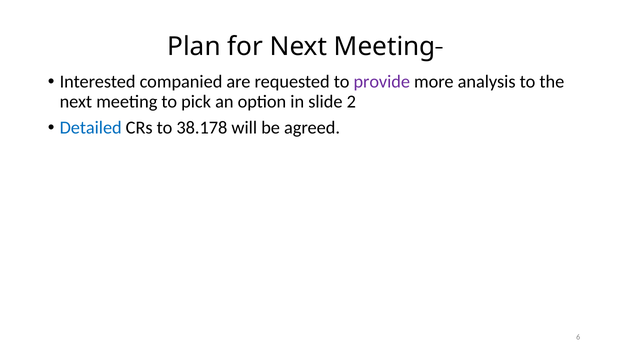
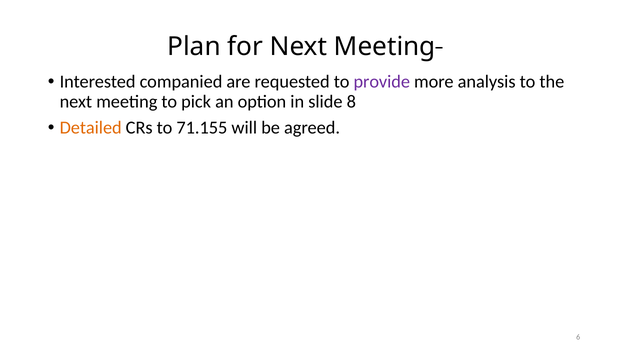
2: 2 -> 8 (351, 102)
Detailed colour: blue -> orange (91, 128)
38.178: 38.178 -> 71.155 (202, 128)
